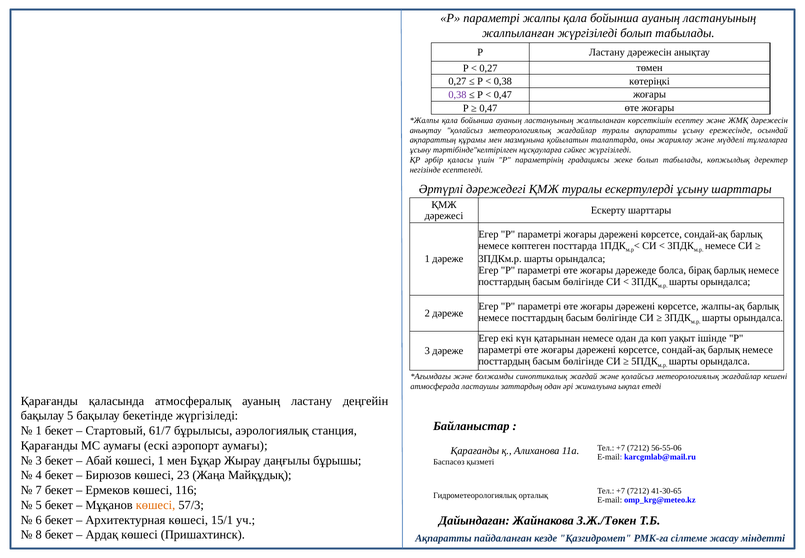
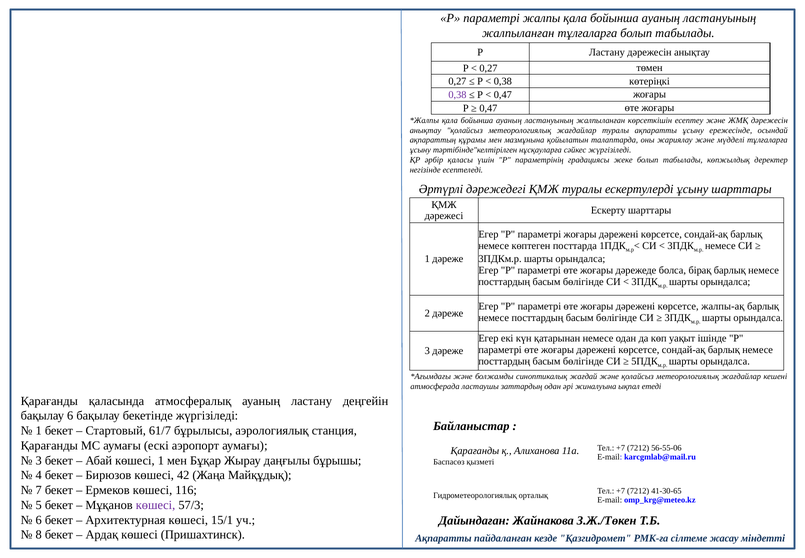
жалпыланған жүргізіледі: жүргізіледі -> тұлғаларға (587, 33)
бақылау 5: 5 -> 6 (70, 415)
23: 23 -> 42 (183, 475)
көшесі colour: orange -> purple (156, 505)
